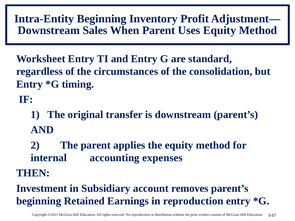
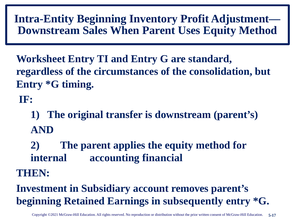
expenses: expenses -> financial (162, 158)
in reproduction: reproduction -> subsequently (193, 201)
